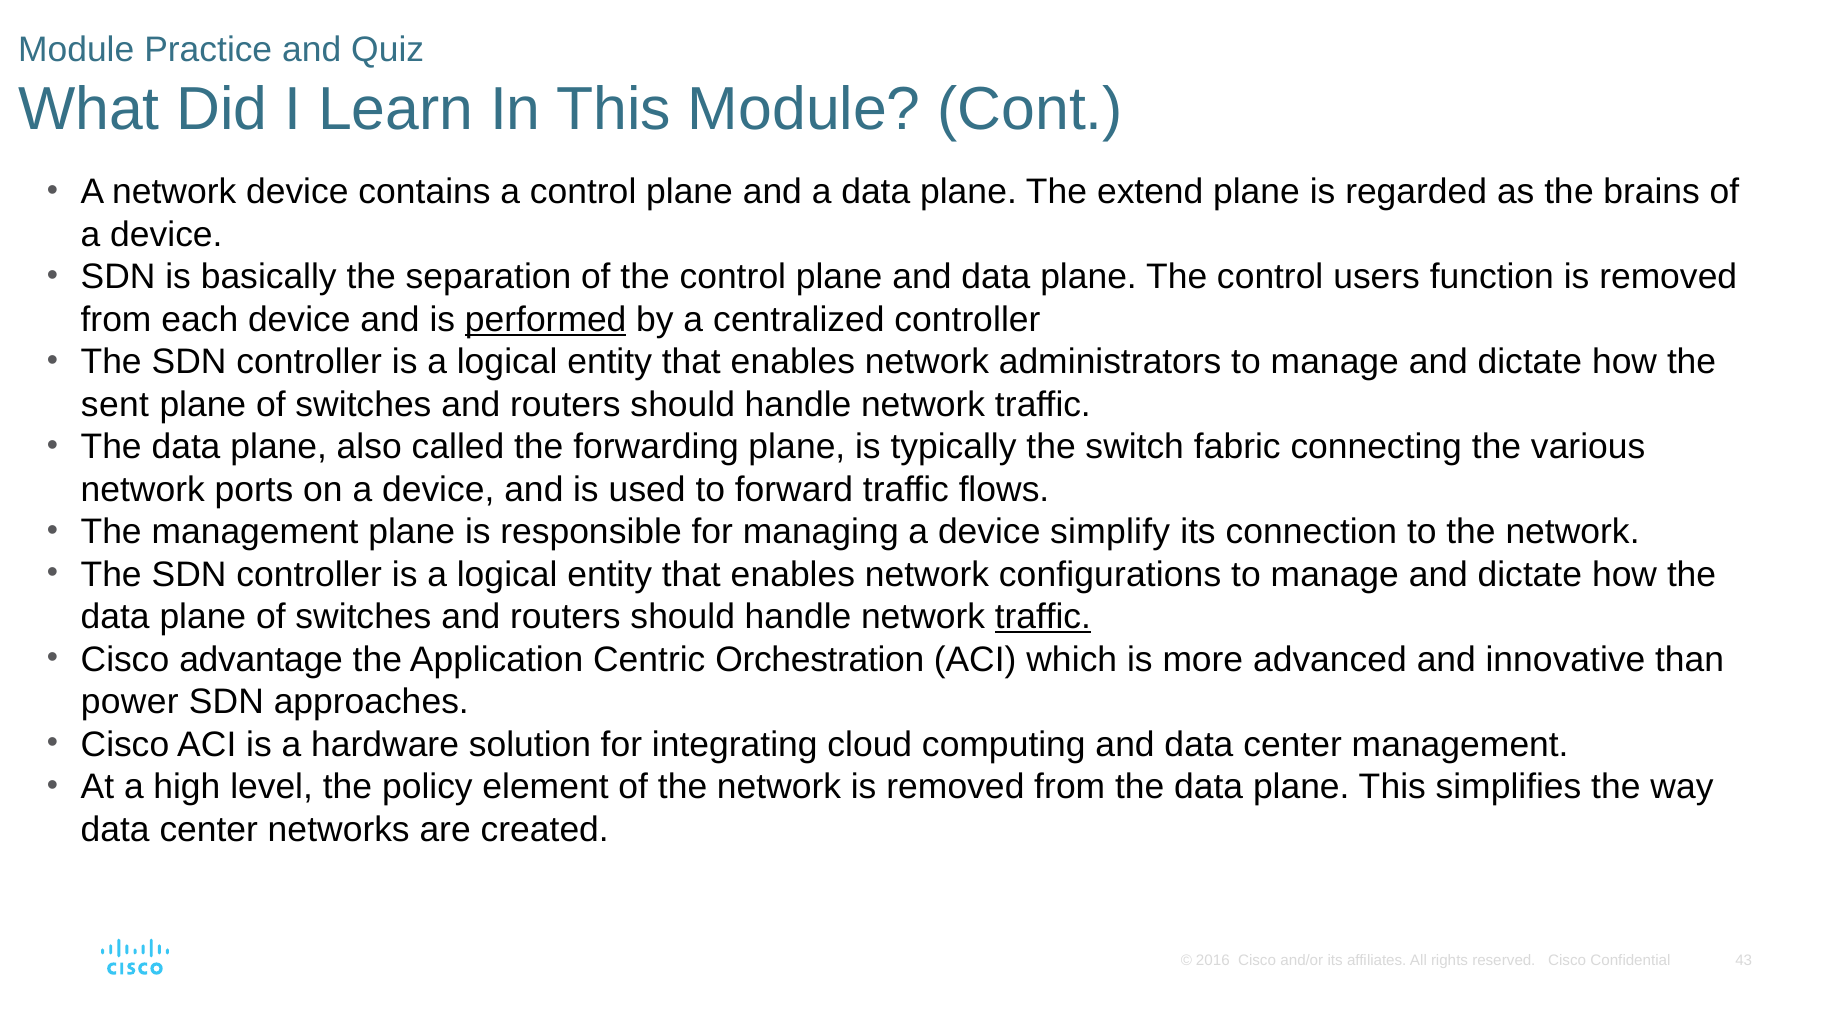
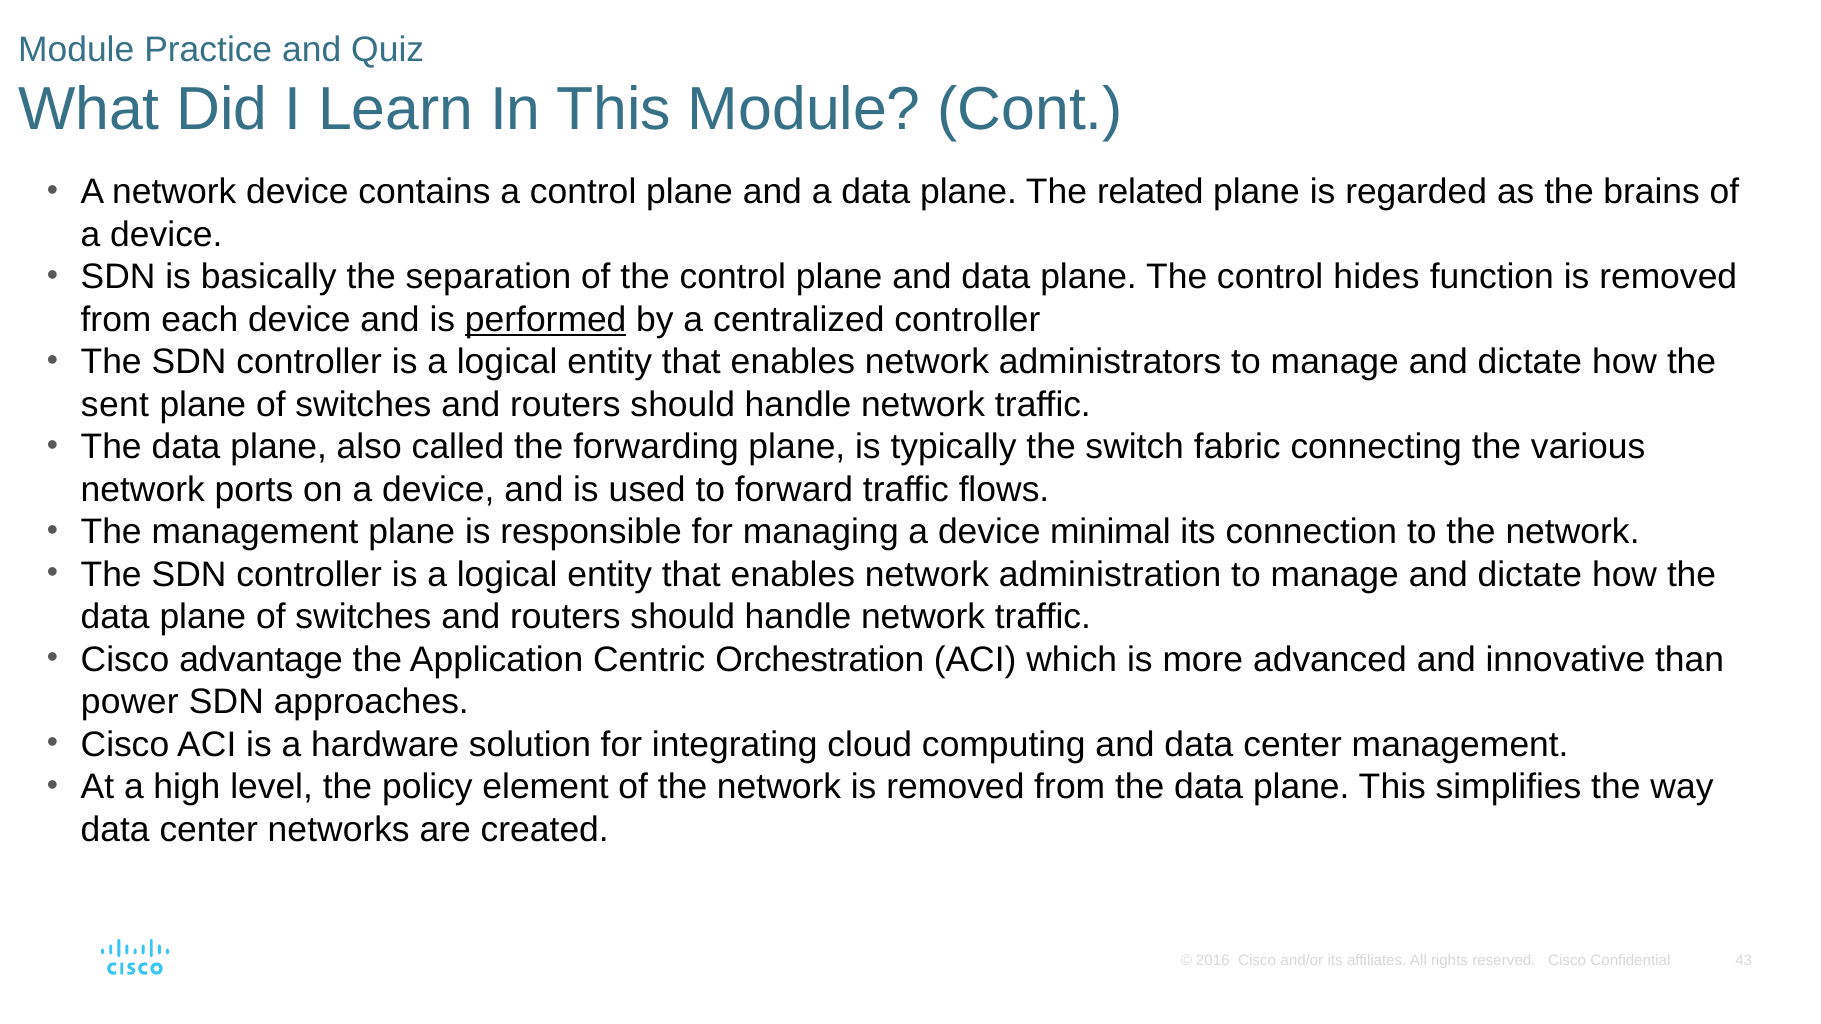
extend: extend -> related (1150, 192)
users: users -> hides (1376, 277)
simplify: simplify -> minimal (1110, 532)
configurations: configurations -> administration (1110, 575)
traffic underline: present -> none (1043, 617)
